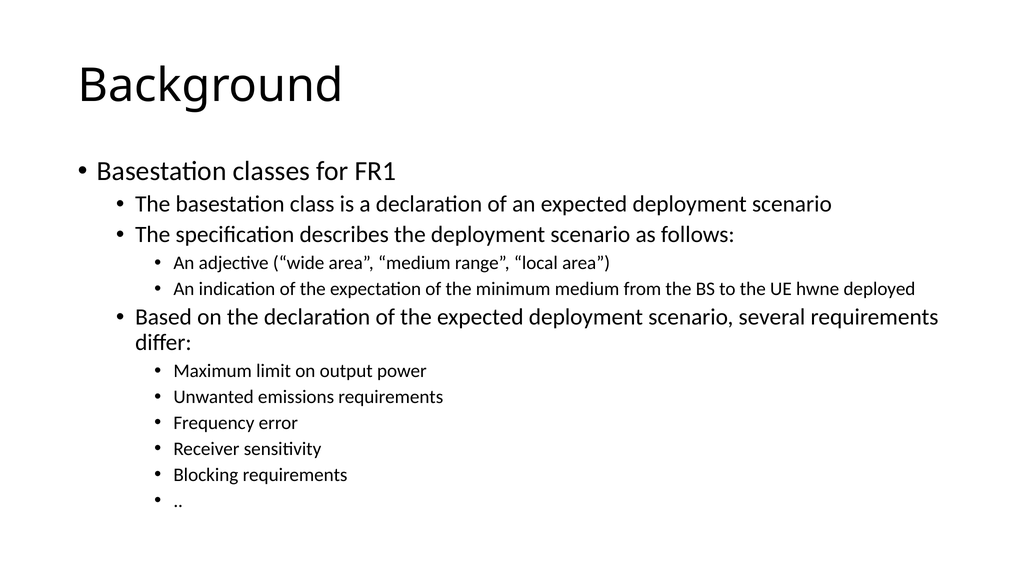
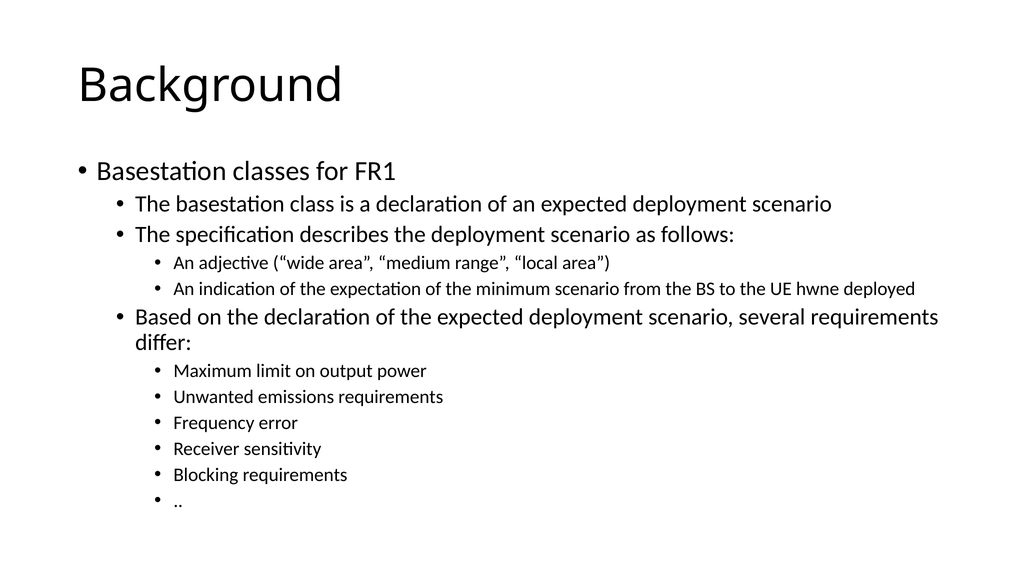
minimum medium: medium -> scenario (587, 289)
